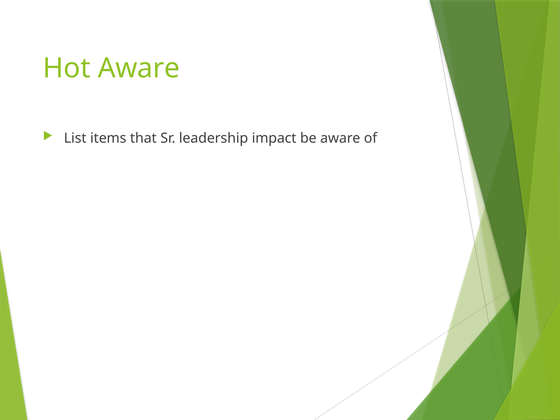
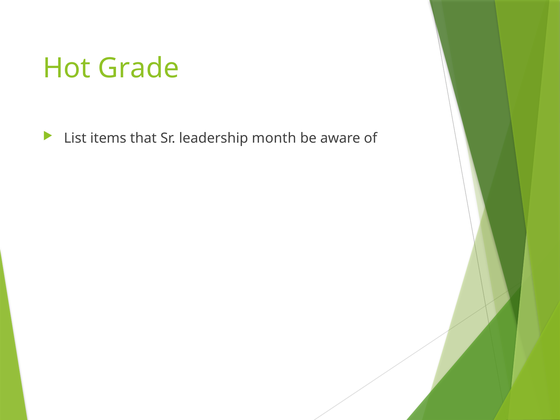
Hot Aware: Aware -> Grade (139, 68)
impact: impact -> month (274, 138)
